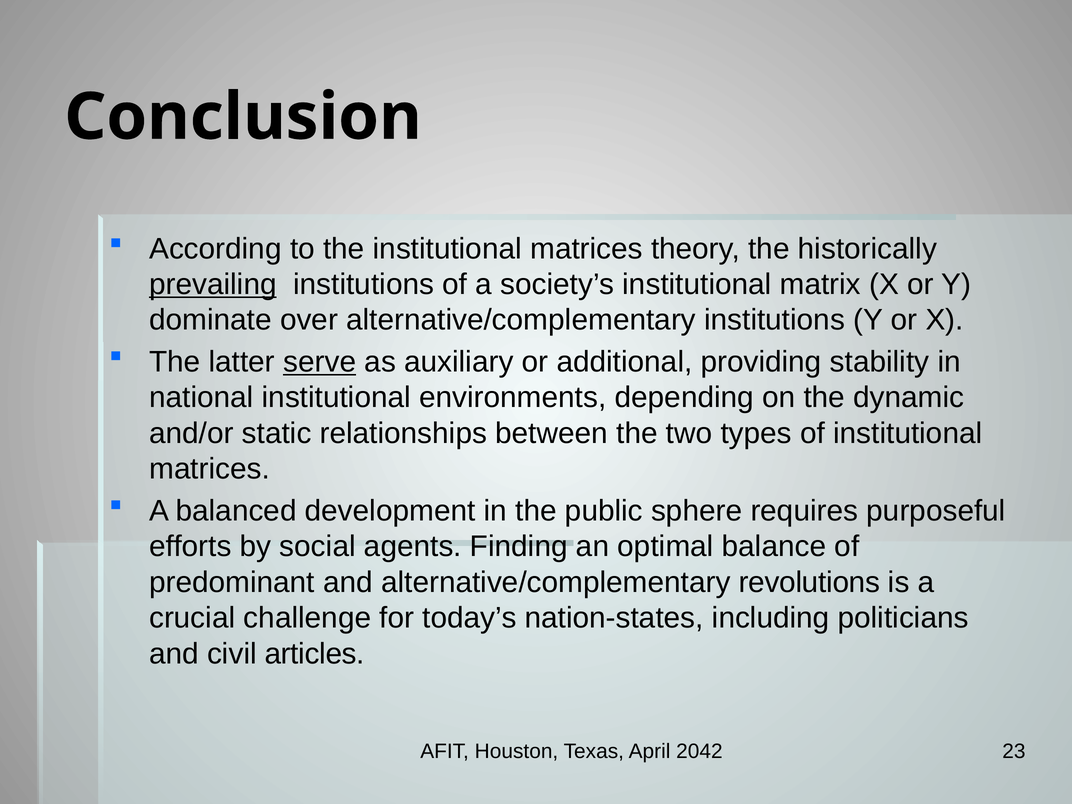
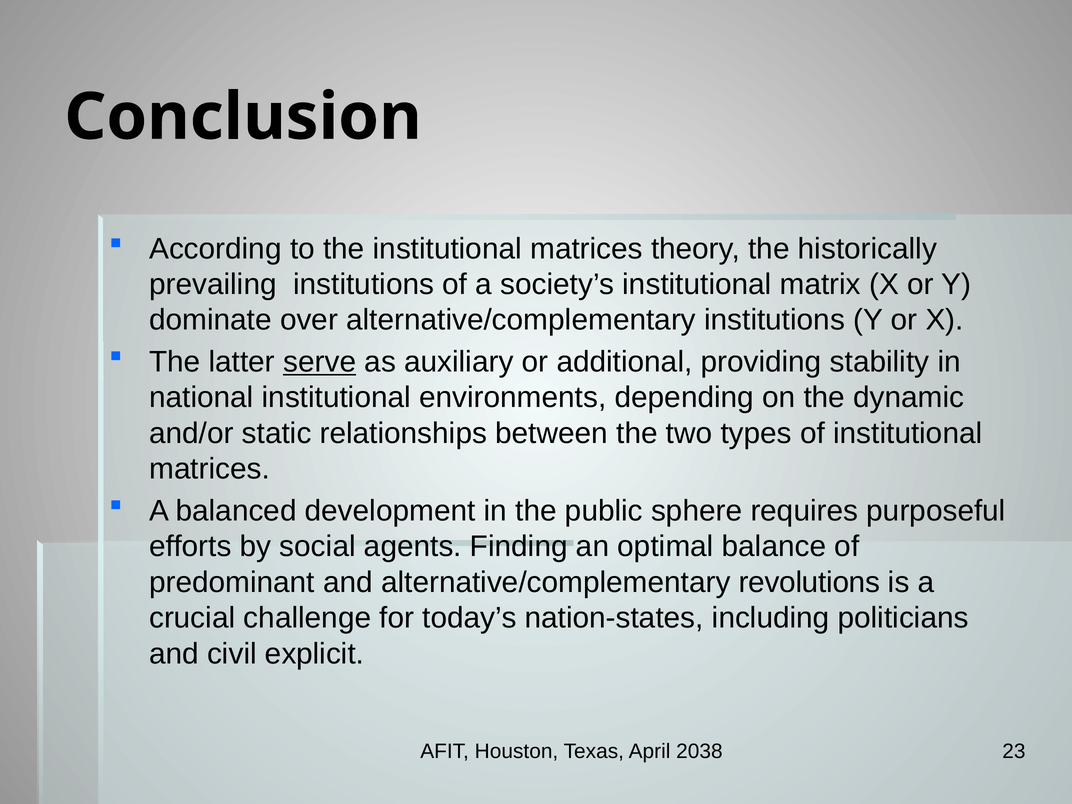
prevailing underline: present -> none (213, 284)
articles: articles -> explicit (314, 654)
2042: 2042 -> 2038 (699, 751)
